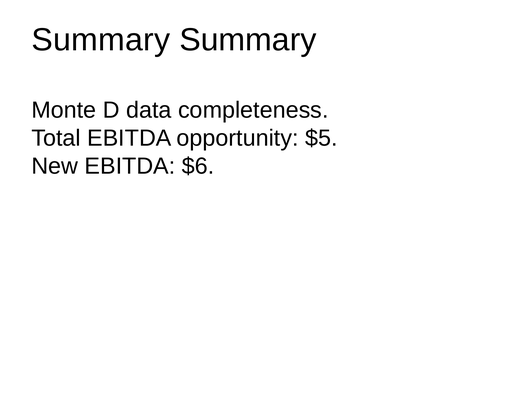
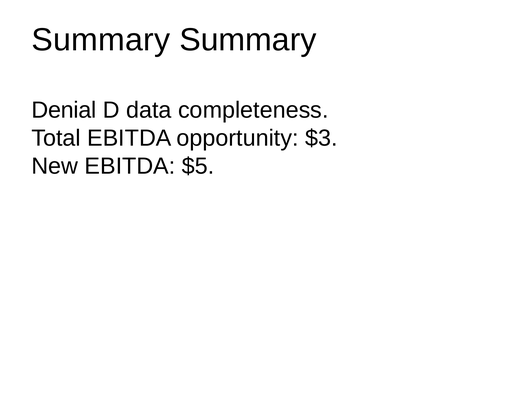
Monte: Monte -> Denial (64, 110)
$5: $5 -> $3 (321, 138)
$6: $6 -> $5 (198, 166)
